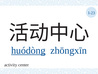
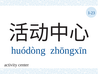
huódòng underline: present -> none (28, 50)
